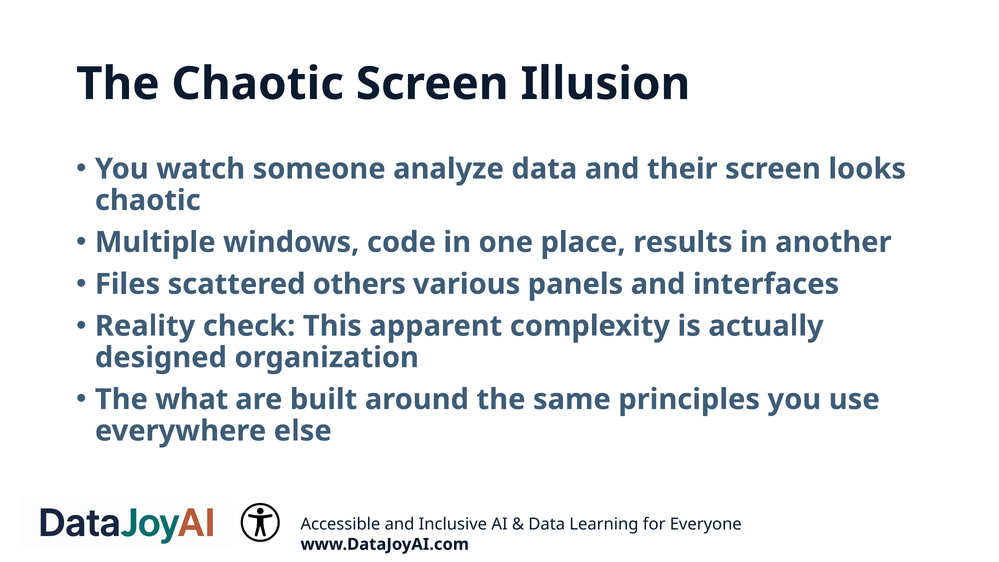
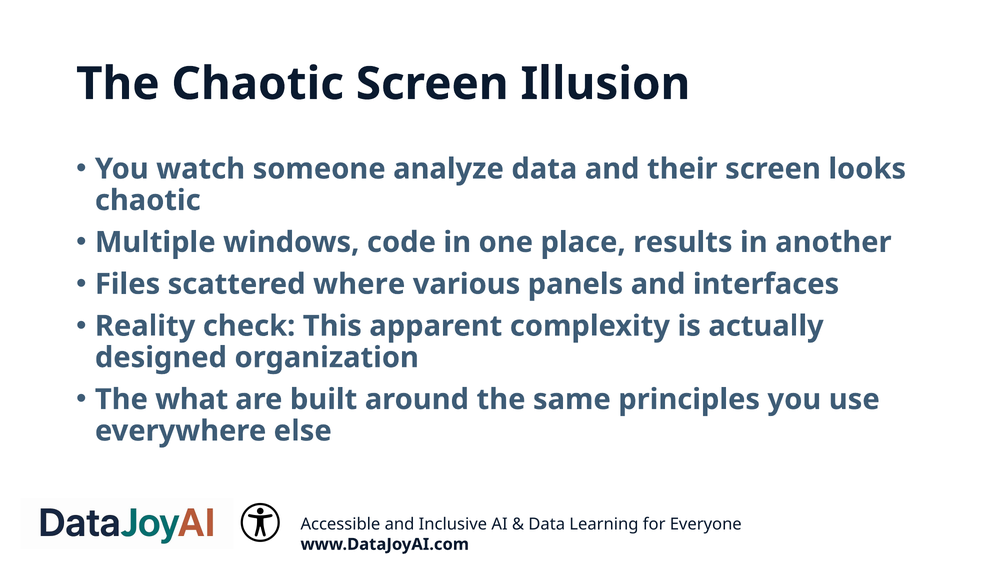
others: others -> where (359, 284)
